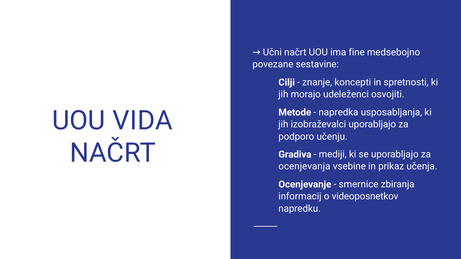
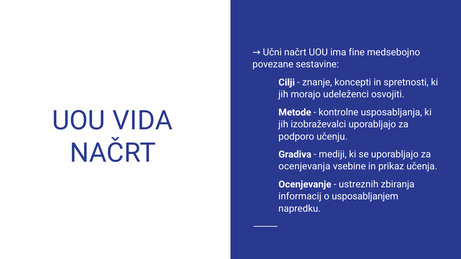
napredka: napredka -> kontrolne (338, 112)
smernice: smernice -> ustreznih (359, 185)
videoposnetkov: videoposnetkov -> usposabljanjem (365, 197)
